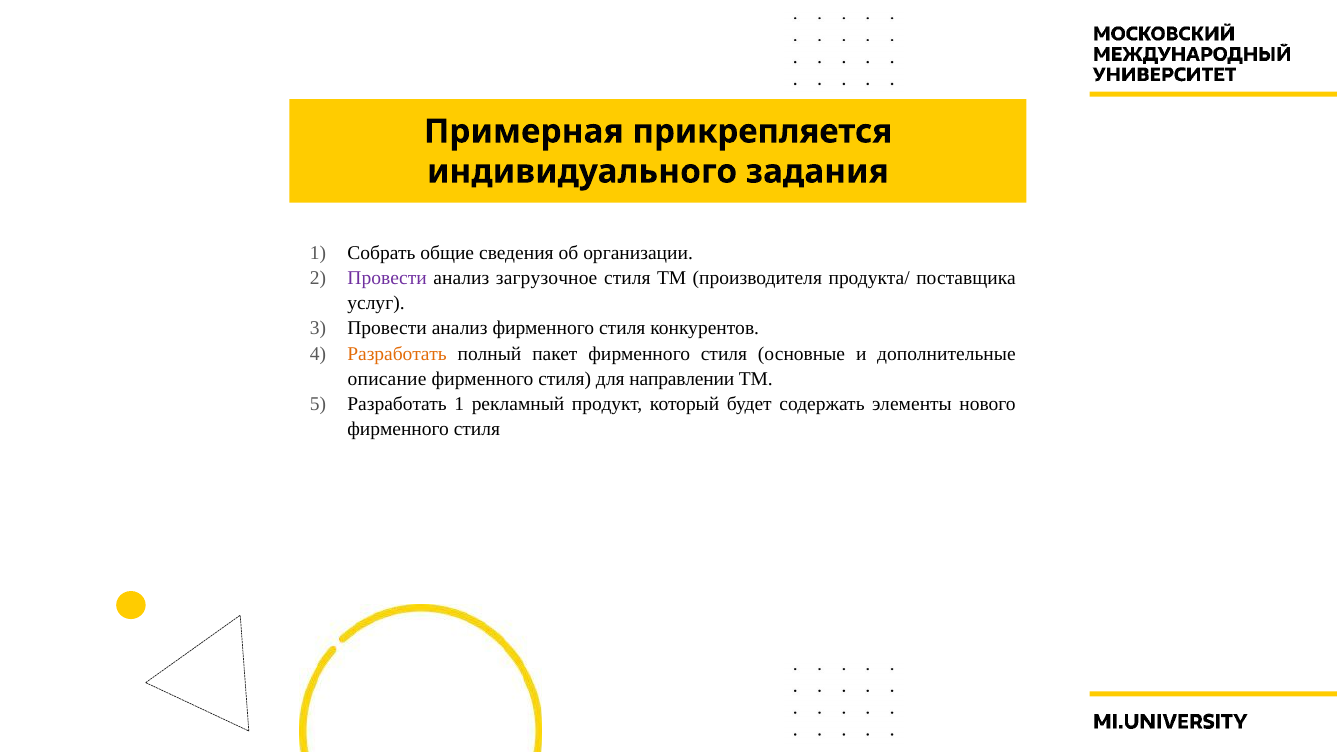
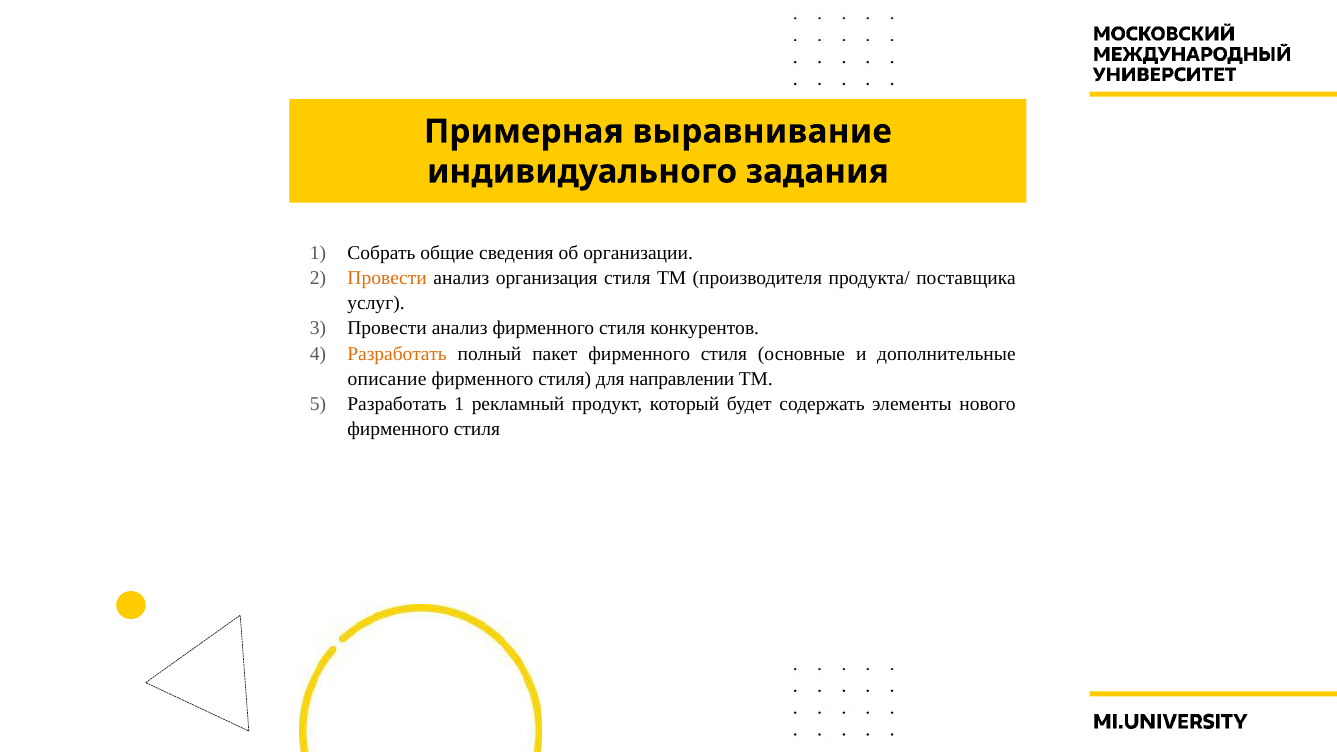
прикрепляется: прикрепляется -> выравнивание (762, 132)
Провести colour: purple -> orange (387, 278)
загрузочное: загрузочное -> организация (547, 278)
